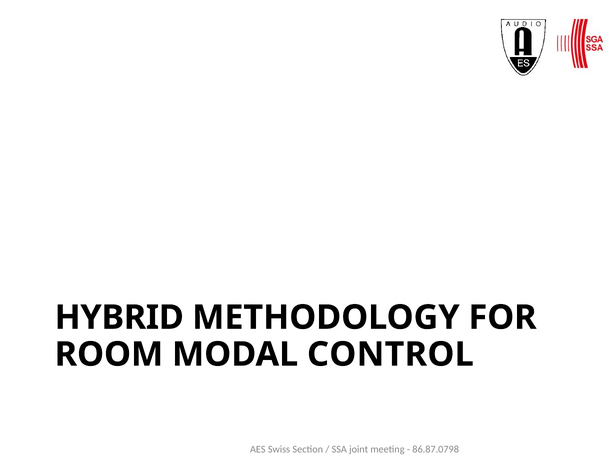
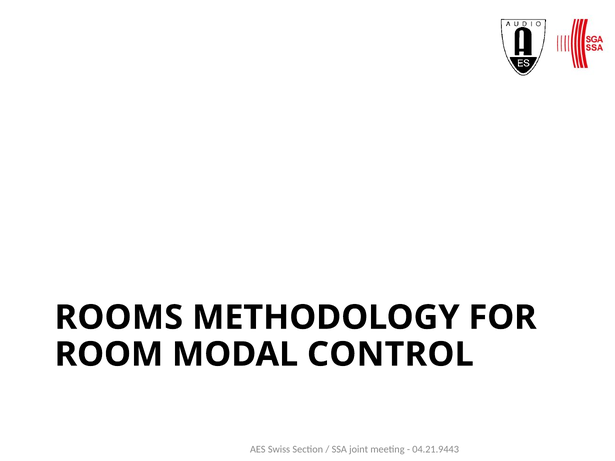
HYBRID: HYBRID -> ROOMS (119, 318)
86.87.0798: 86.87.0798 -> 04.21.9443 (436, 450)
